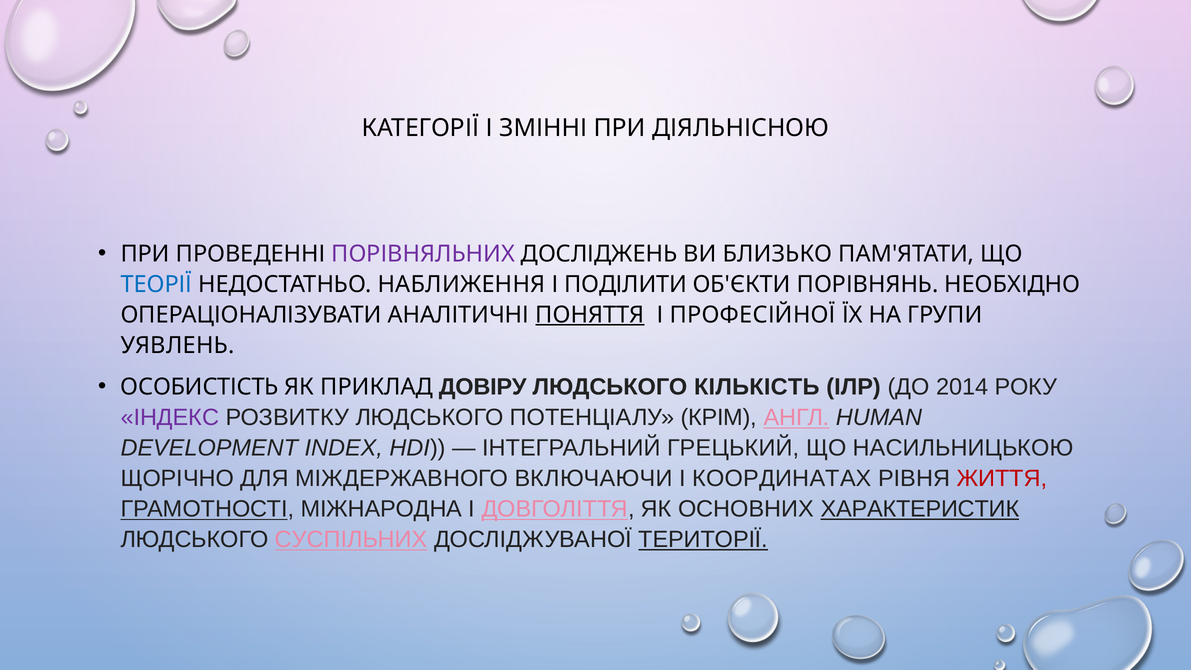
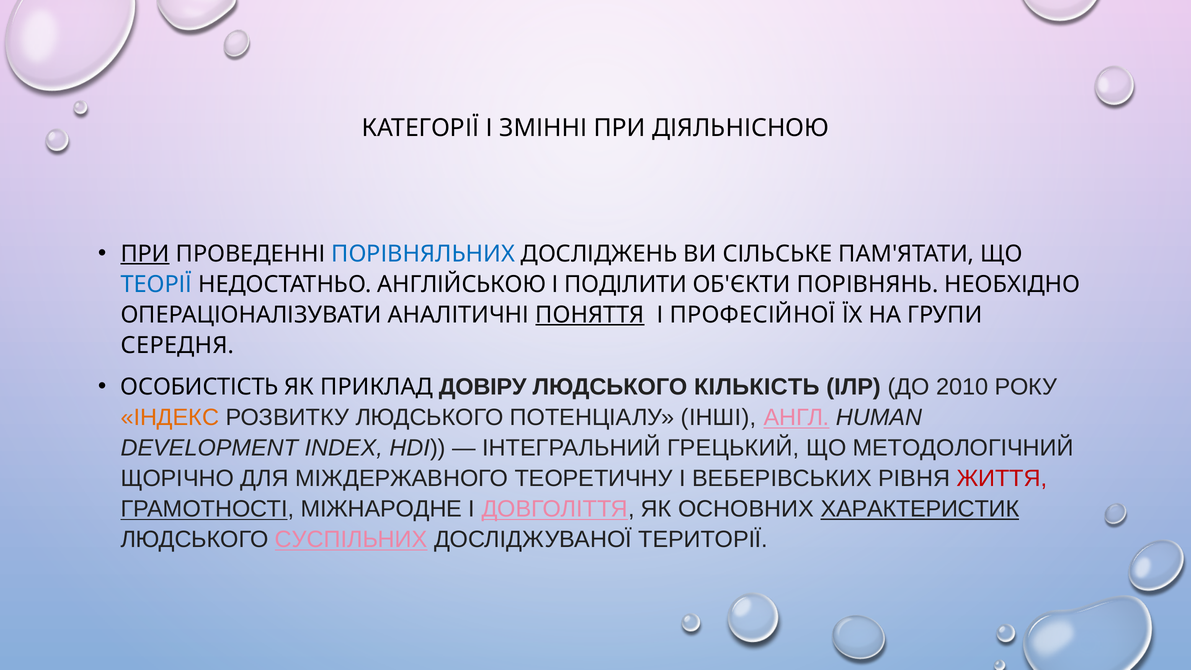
ПРИ underline: none -> present (145, 254)
ПОРІВНЯЛЬНИХ colour: purple -> blue (423, 254)
БЛИЗЬКО: БЛИЗЬКО -> СІЛЬСЬКЕ (777, 254)
НАБЛИЖЕННЯ: НАБЛИЖЕННЯ -> АНГЛІЙСЬКОЮ (462, 284)
УЯВЛЕНЬ: УЯВЛЕНЬ -> СЕРЕДНЯ (178, 345)
2014: 2014 -> 2010 (962, 387)
ІНДЕКС colour: purple -> orange (170, 417)
КРІМ: КРІМ -> ІНШІ (719, 417)
НАСИЛЬНИЦЬКОЮ: НАСИЛЬНИЦЬКОЮ -> МЕТОДОЛОГІЧНИЙ (963, 448)
ВКЛЮЧАЮЧИ: ВКЛЮЧАЮЧИ -> ТЕОРЕТИЧНУ (594, 479)
КООРДИНАТАХ: КООРДИНАТАХ -> ВЕБЕРІВСЬКИХ (782, 479)
МІЖНАРОДНА: МІЖНАРОДНА -> МІЖНАРОДНЕ (381, 509)
ТЕРИТОРІЇ underline: present -> none (703, 540)
